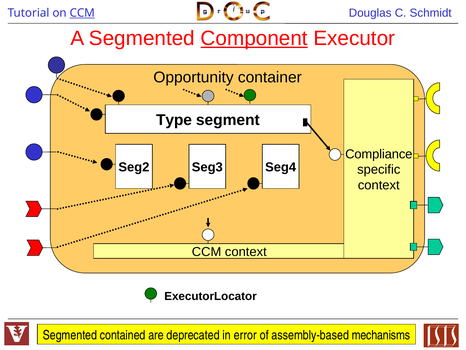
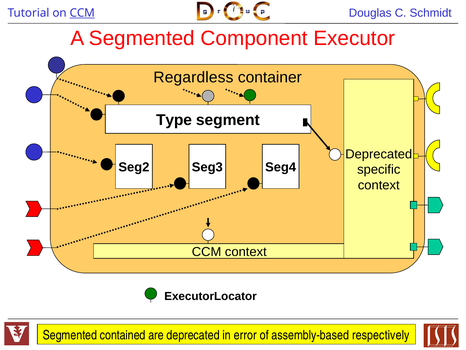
Component underline: present -> none (254, 38)
Opportunity: Opportunity -> Regardless (193, 77)
Compliance: Compliance -> Deprecated (379, 154)
mechanisms: mechanisms -> respectively (381, 335)
